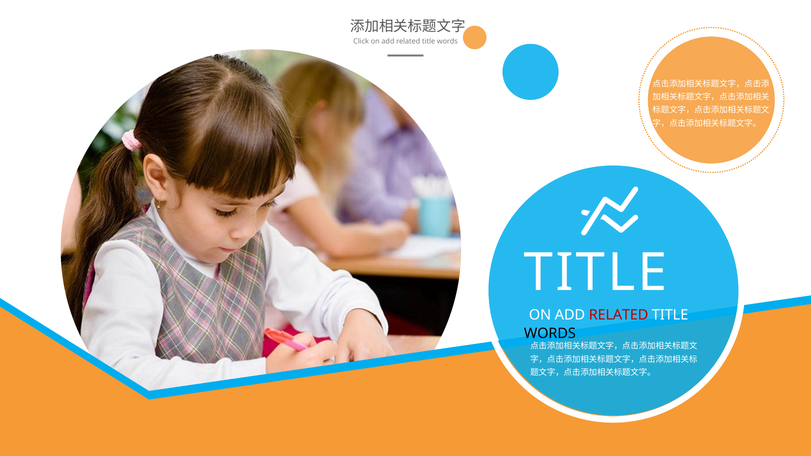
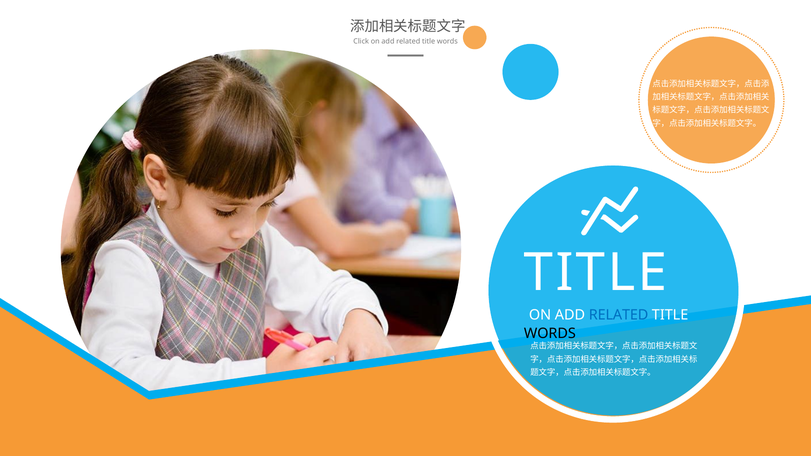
RELATED colour: red -> blue (619, 315)
